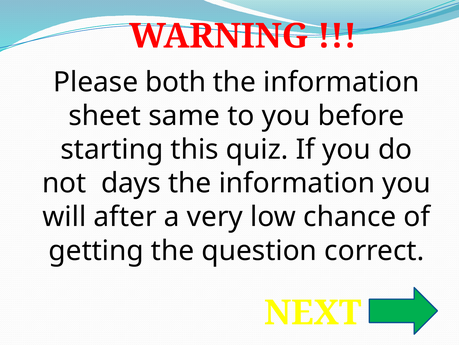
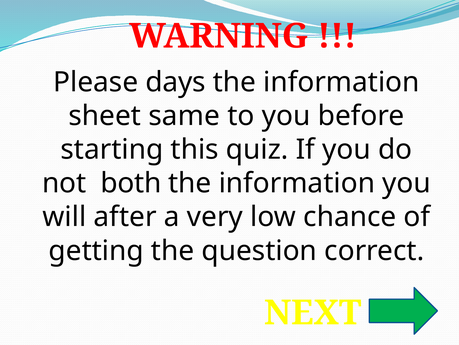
both: both -> days (176, 82)
days: days -> both (131, 183)
